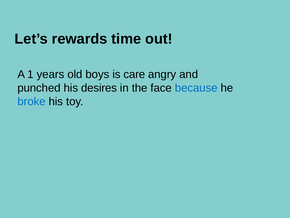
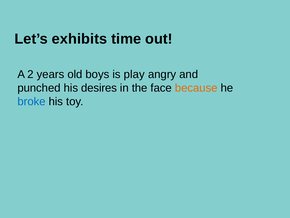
rewards: rewards -> exhibits (80, 39)
1: 1 -> 2 (31, 74)
care: care -> play (134, 74)
because colour: blue -> orange (196, 88)
